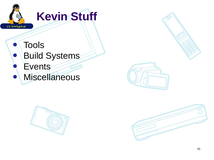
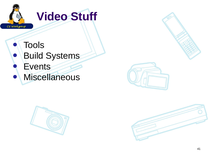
Kevin: Kevin -> Video (52, 17)
